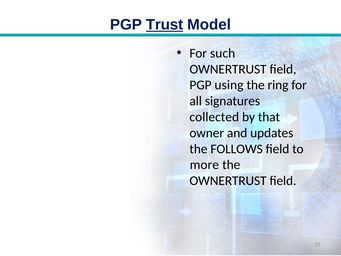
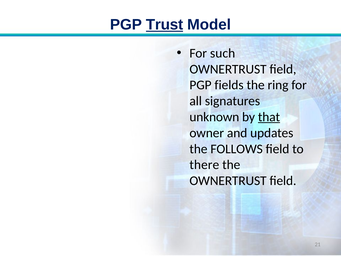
using: using -> fields (229, 85)
collected: collected -> unknown (214, 117)
that underline: none -> present (269, 117)
more: more -> there (204, 165)
